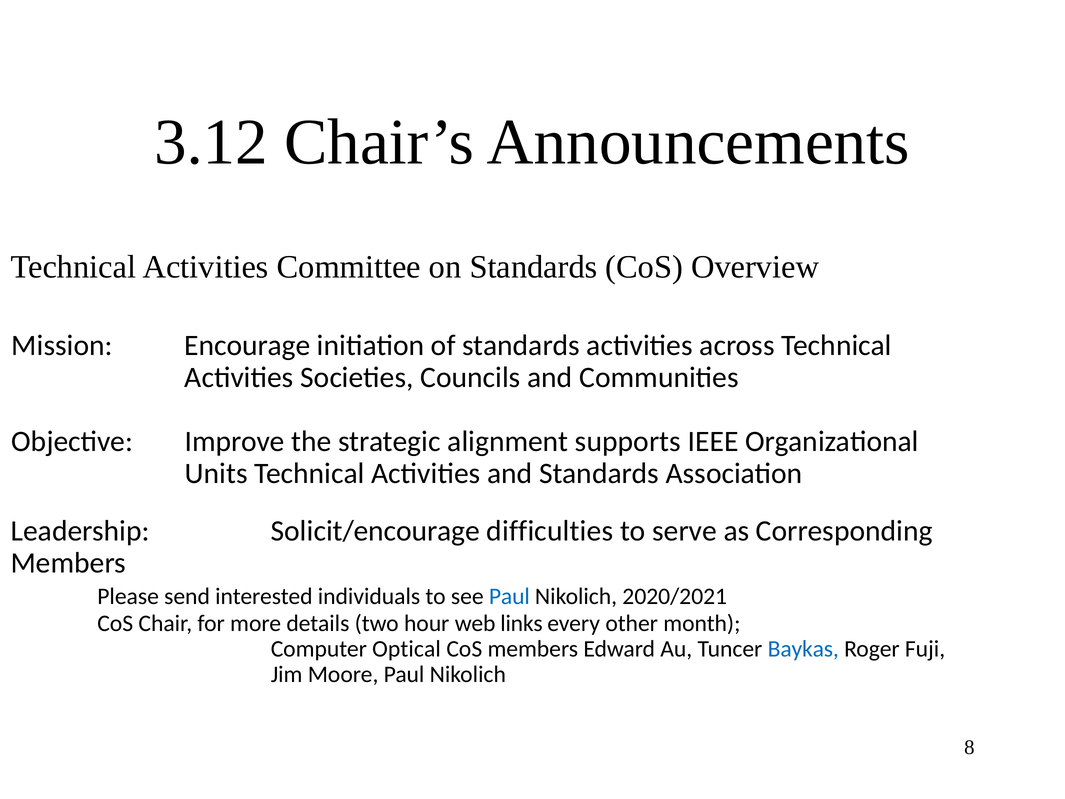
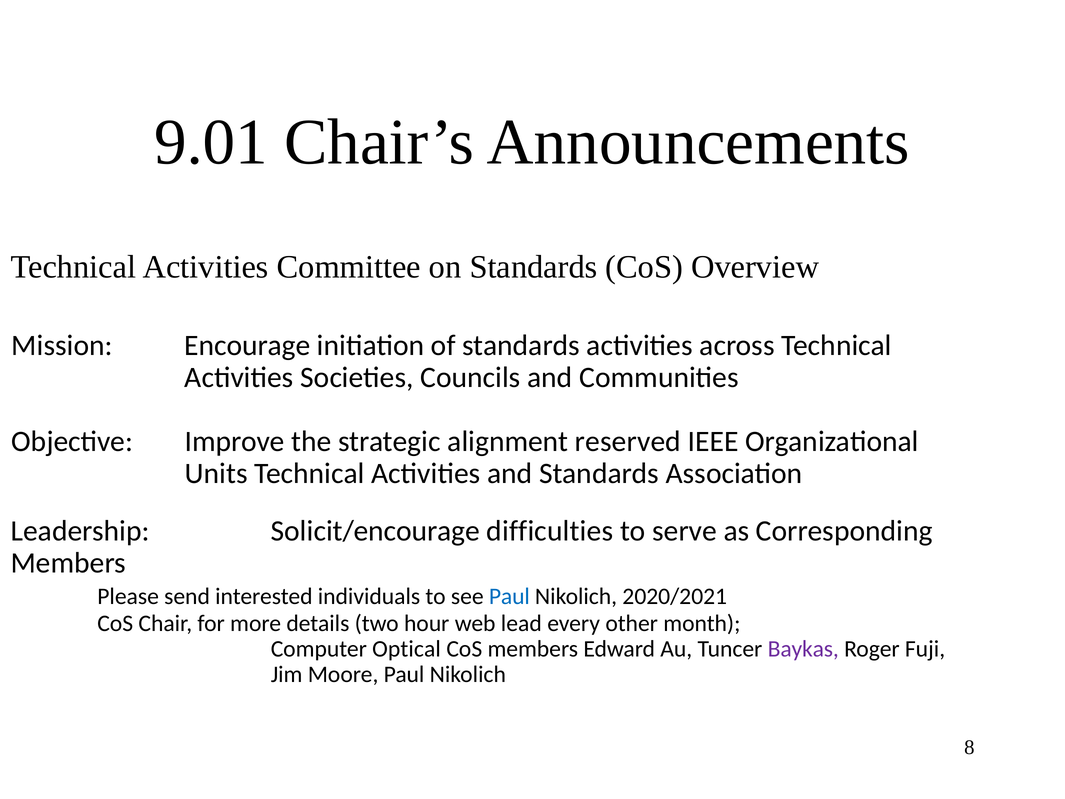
3.12: 3.12 -> 9.01 (211, 142)
supports: supports -> reserved (628, 441)
links: links -> lead (521, 623)
Baykas colour: blue -> purple (803, 649)
